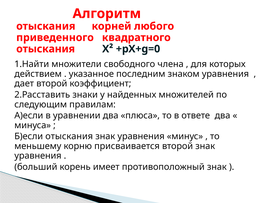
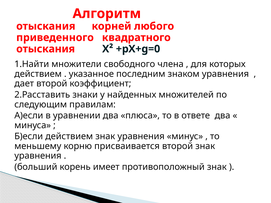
Б)если отыскания: отыскания -> действием (69, 136)
